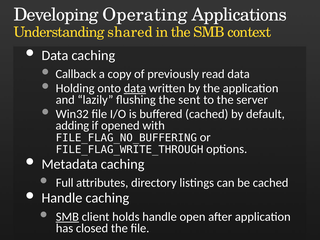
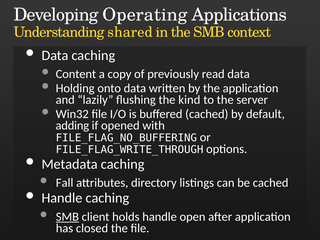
Callback: Callback -> Content (76, 74)
data underline: present -> none (135, 88)
sent: sent -> kind (189, 100)
Full: Full -> Fall (65, 183)
